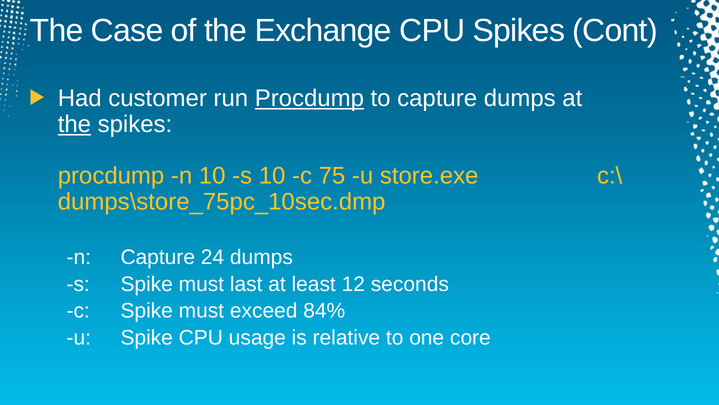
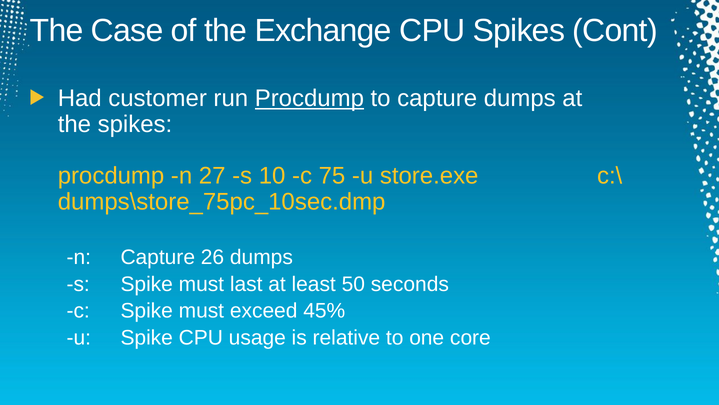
the underline: present -> none (74, 124)
n 10: 10 -> 27 (212, 176)
24: 24 -> 26 (213, 257)
12: 12 -> 50 (353, 284)
84%: 84% -> 45% (324, 311)
